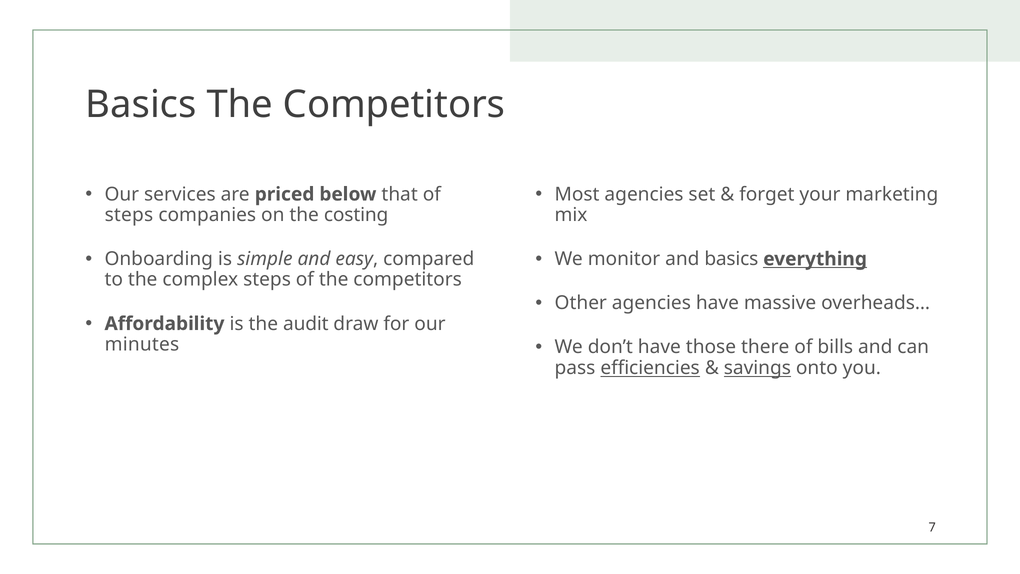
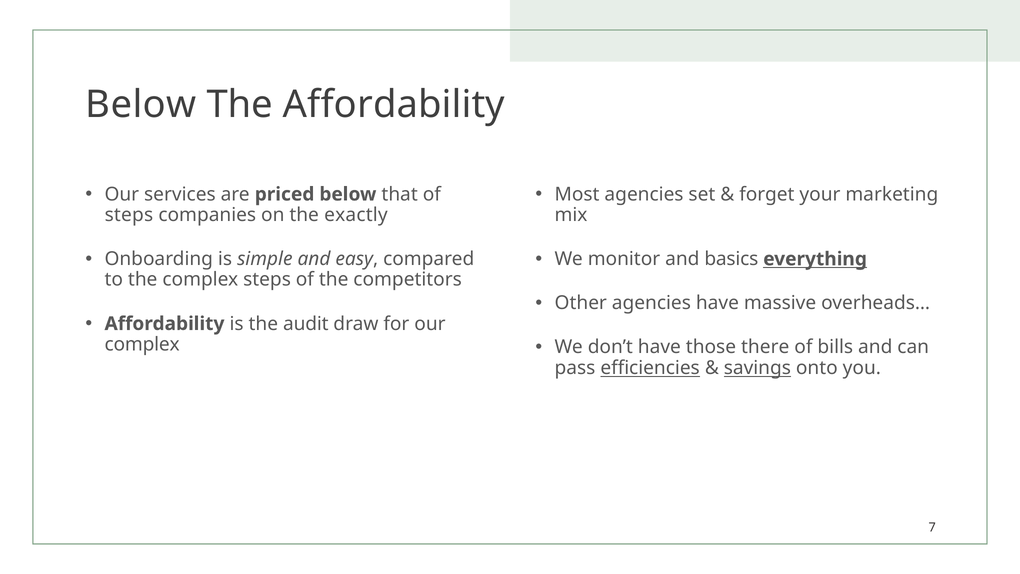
Basics: Basics -> Below (141, 104)
Competitors: Competitors -> Affordability (394, 104)
costing: costing -> exactly (356, 215)
minutes: minutes -> complex (142, 344)
